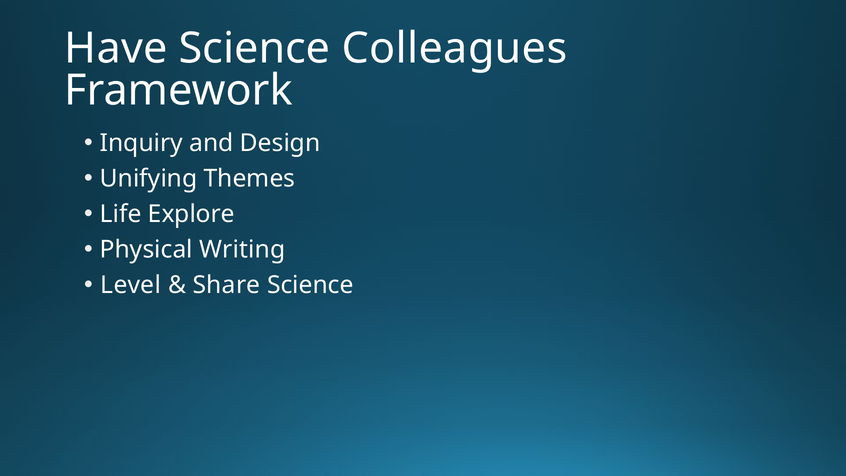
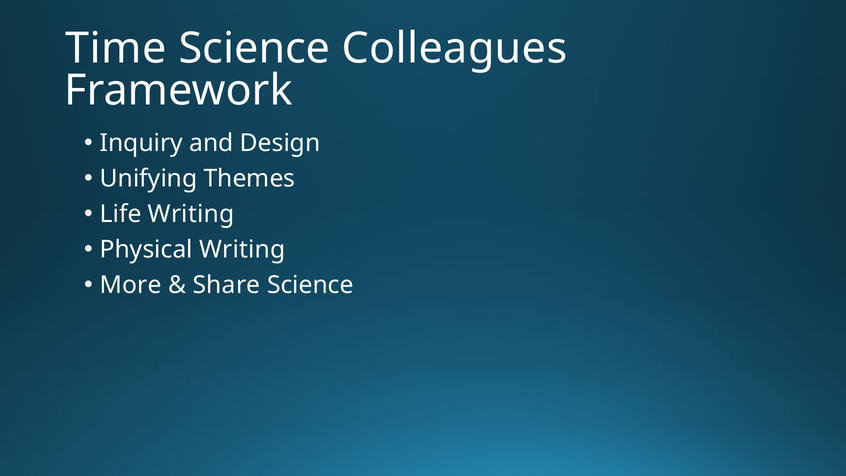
Have: Have -> Time (116, 49)
Life Explore: Explore -> Writing (191, 214)
Level: Level -> More (131, 285)
